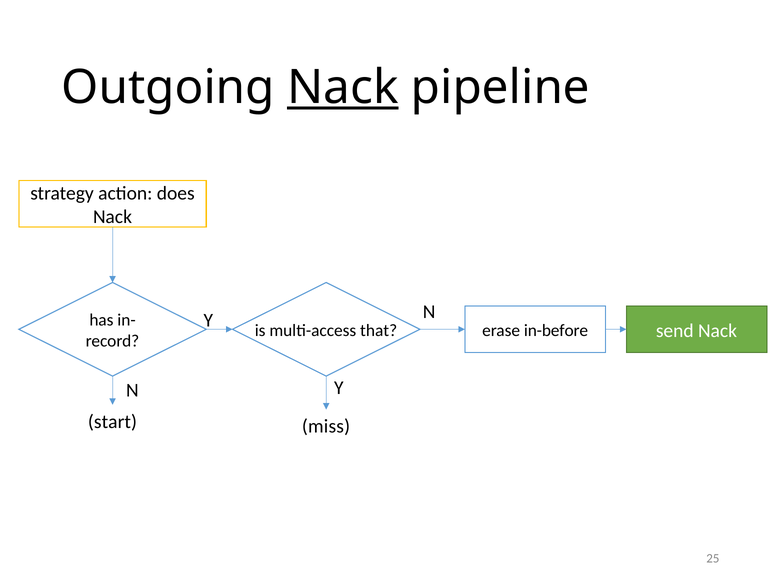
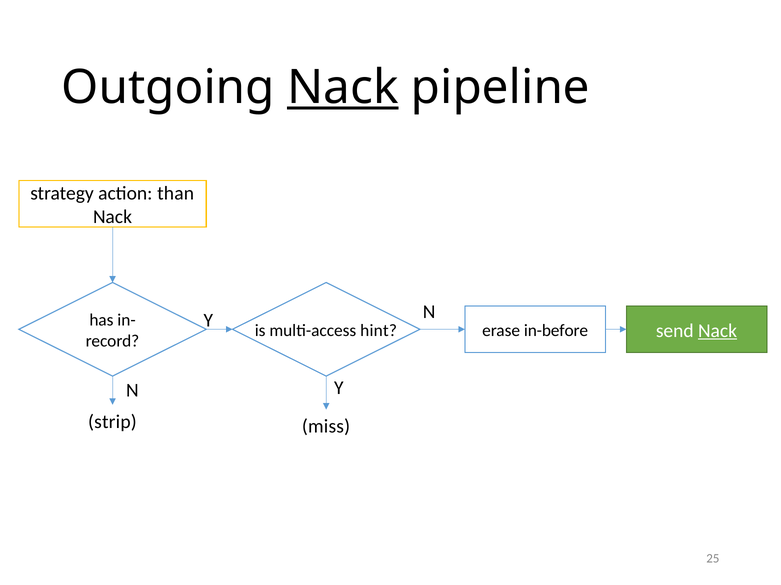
does: does -> than (176, 194)
Nack underline: none -> present (718, 331)
that: that -> hint (379, 331)
start: start -> strip (112, 422)
